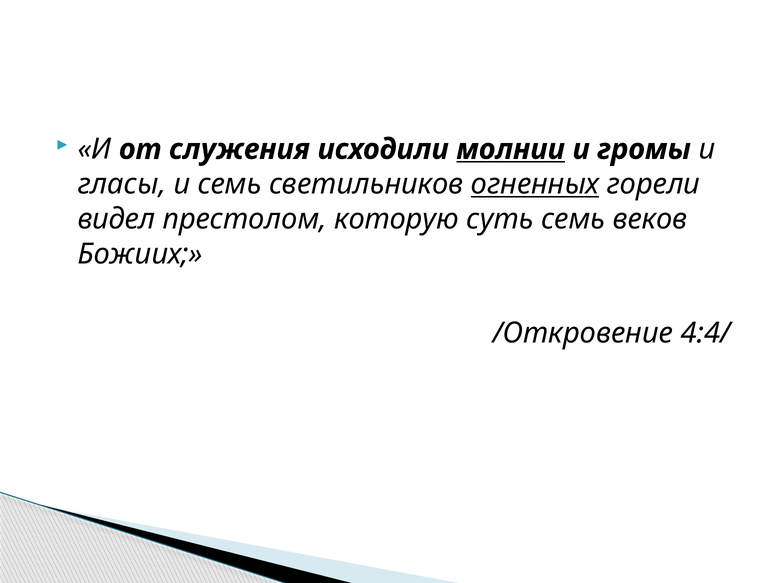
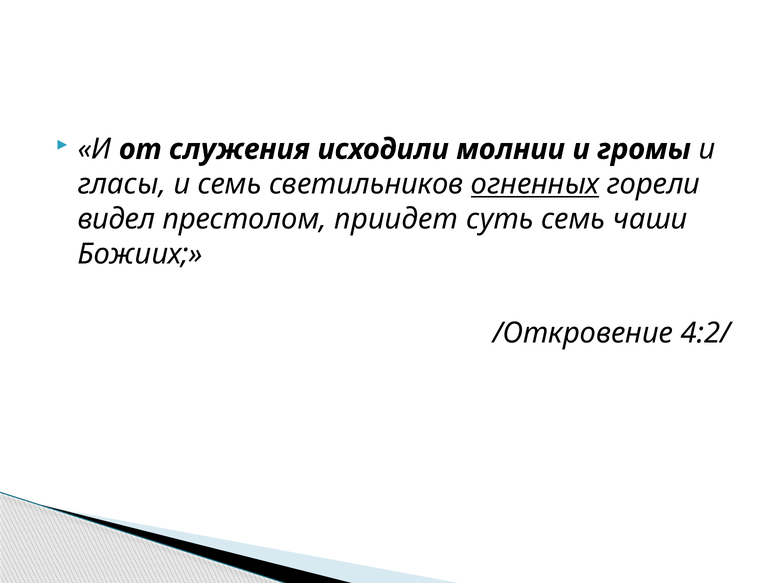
молнии underline: present -> none (511, 149)
которую: которую -> приидет (396, 219)
веков: веков -> чаши (650, 219)
4:4/: 4:4/ -> 4:2/ (705, 333)
